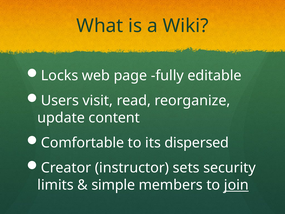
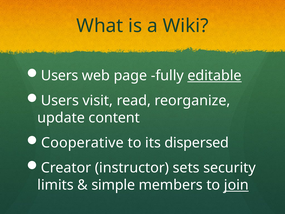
Locks: Locks -> Users (60, 76)
editable underline: none -> present (215, 76)
Comfortable: Comfortable -> Cooperative (82, 143)
